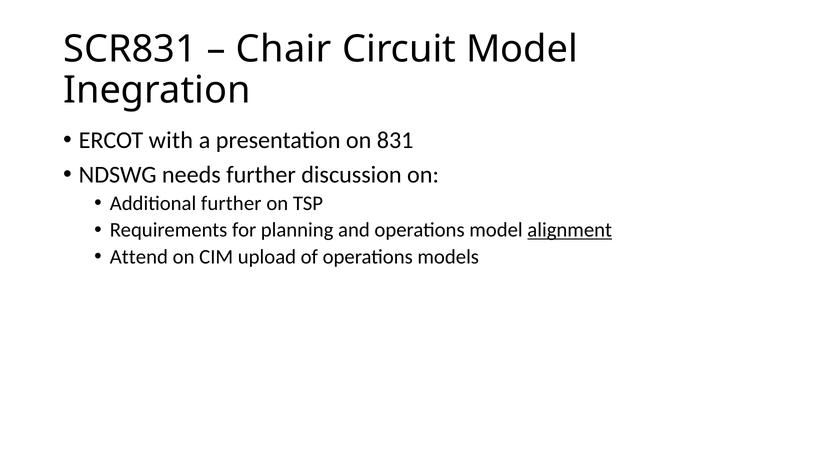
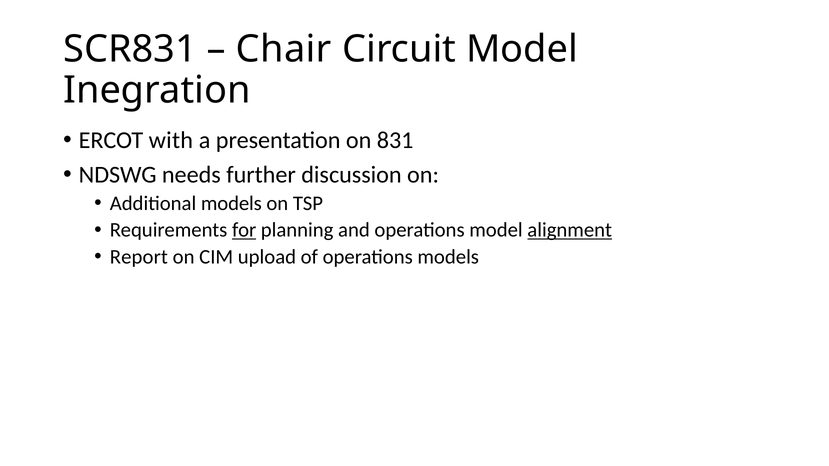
Additional further: further -> models (231, 203)
for underline: none -> present (244, 230)
Attend: Attend -> Report (139, 257)
